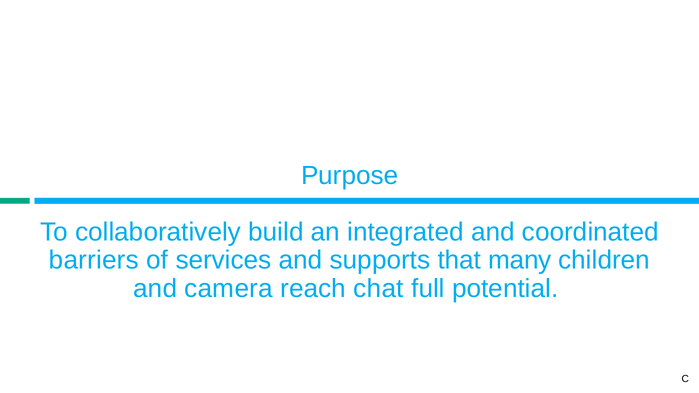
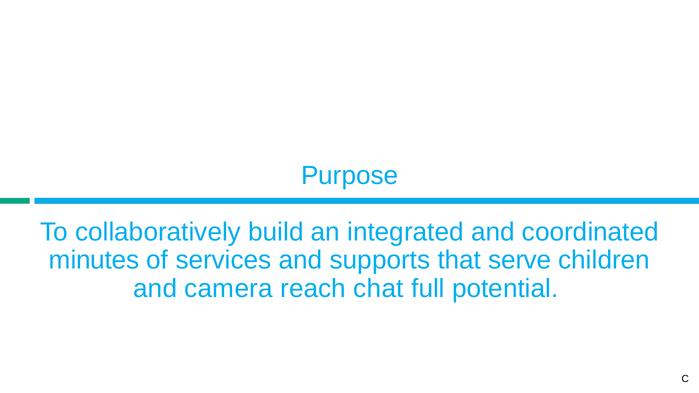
barriers: barriers -> minutes (94, 260)
many: many -> serve (520, 260)
